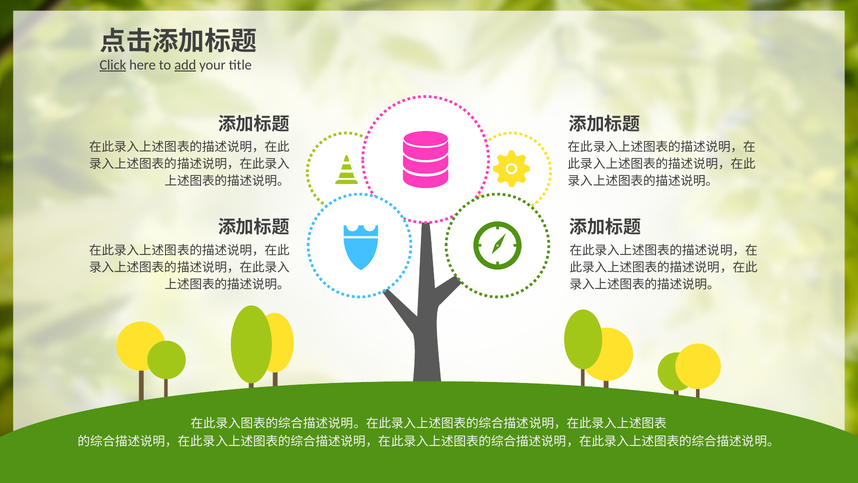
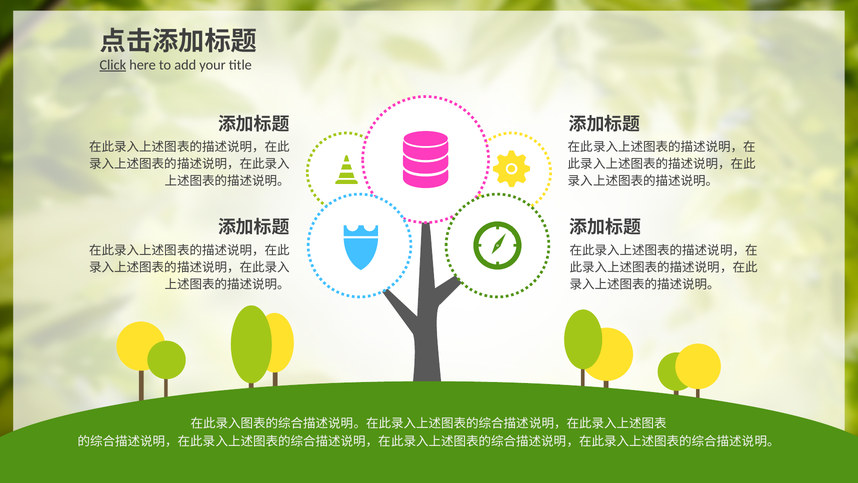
add underline: present -> none (185, 65)
